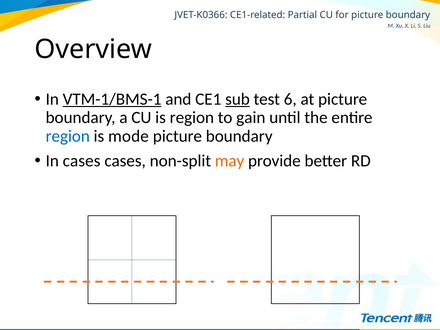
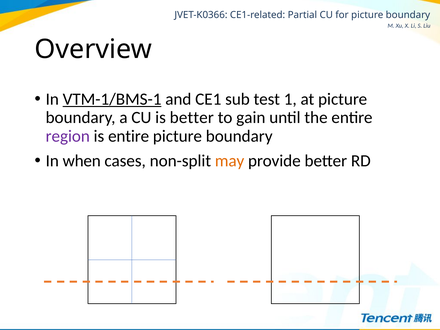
sub underline: present -> none (238, 99)
6: 6 -> 1 (290, 99)
is region: region -> better (192, 118)
region colour: blue -> purple (68, 136)
is mode: mode -> entire (129, 136)
In cases: cases -> when (82, 161)
